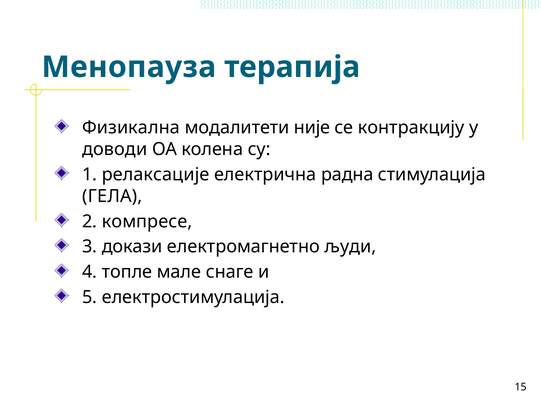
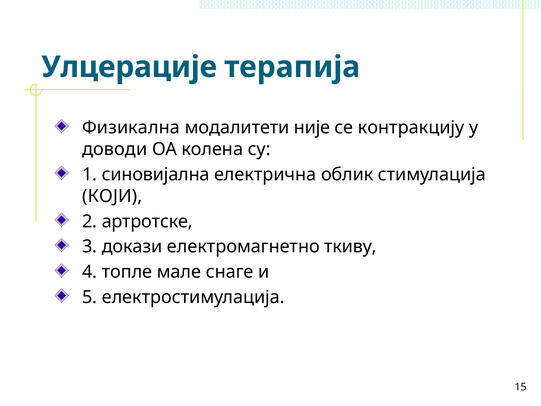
Менопауза: Менопауза -> Улцерације (129, 67)
релаксације: релаксације -> синовијална (156, 174)
радна: радна -> облик (347, 174)
ГЕЛА: ГЕЛА -> КОЈИ (112, 196)
компресе: компресе -> артротске (147, 221)
људи: људи -> ткиву (351, 247)
